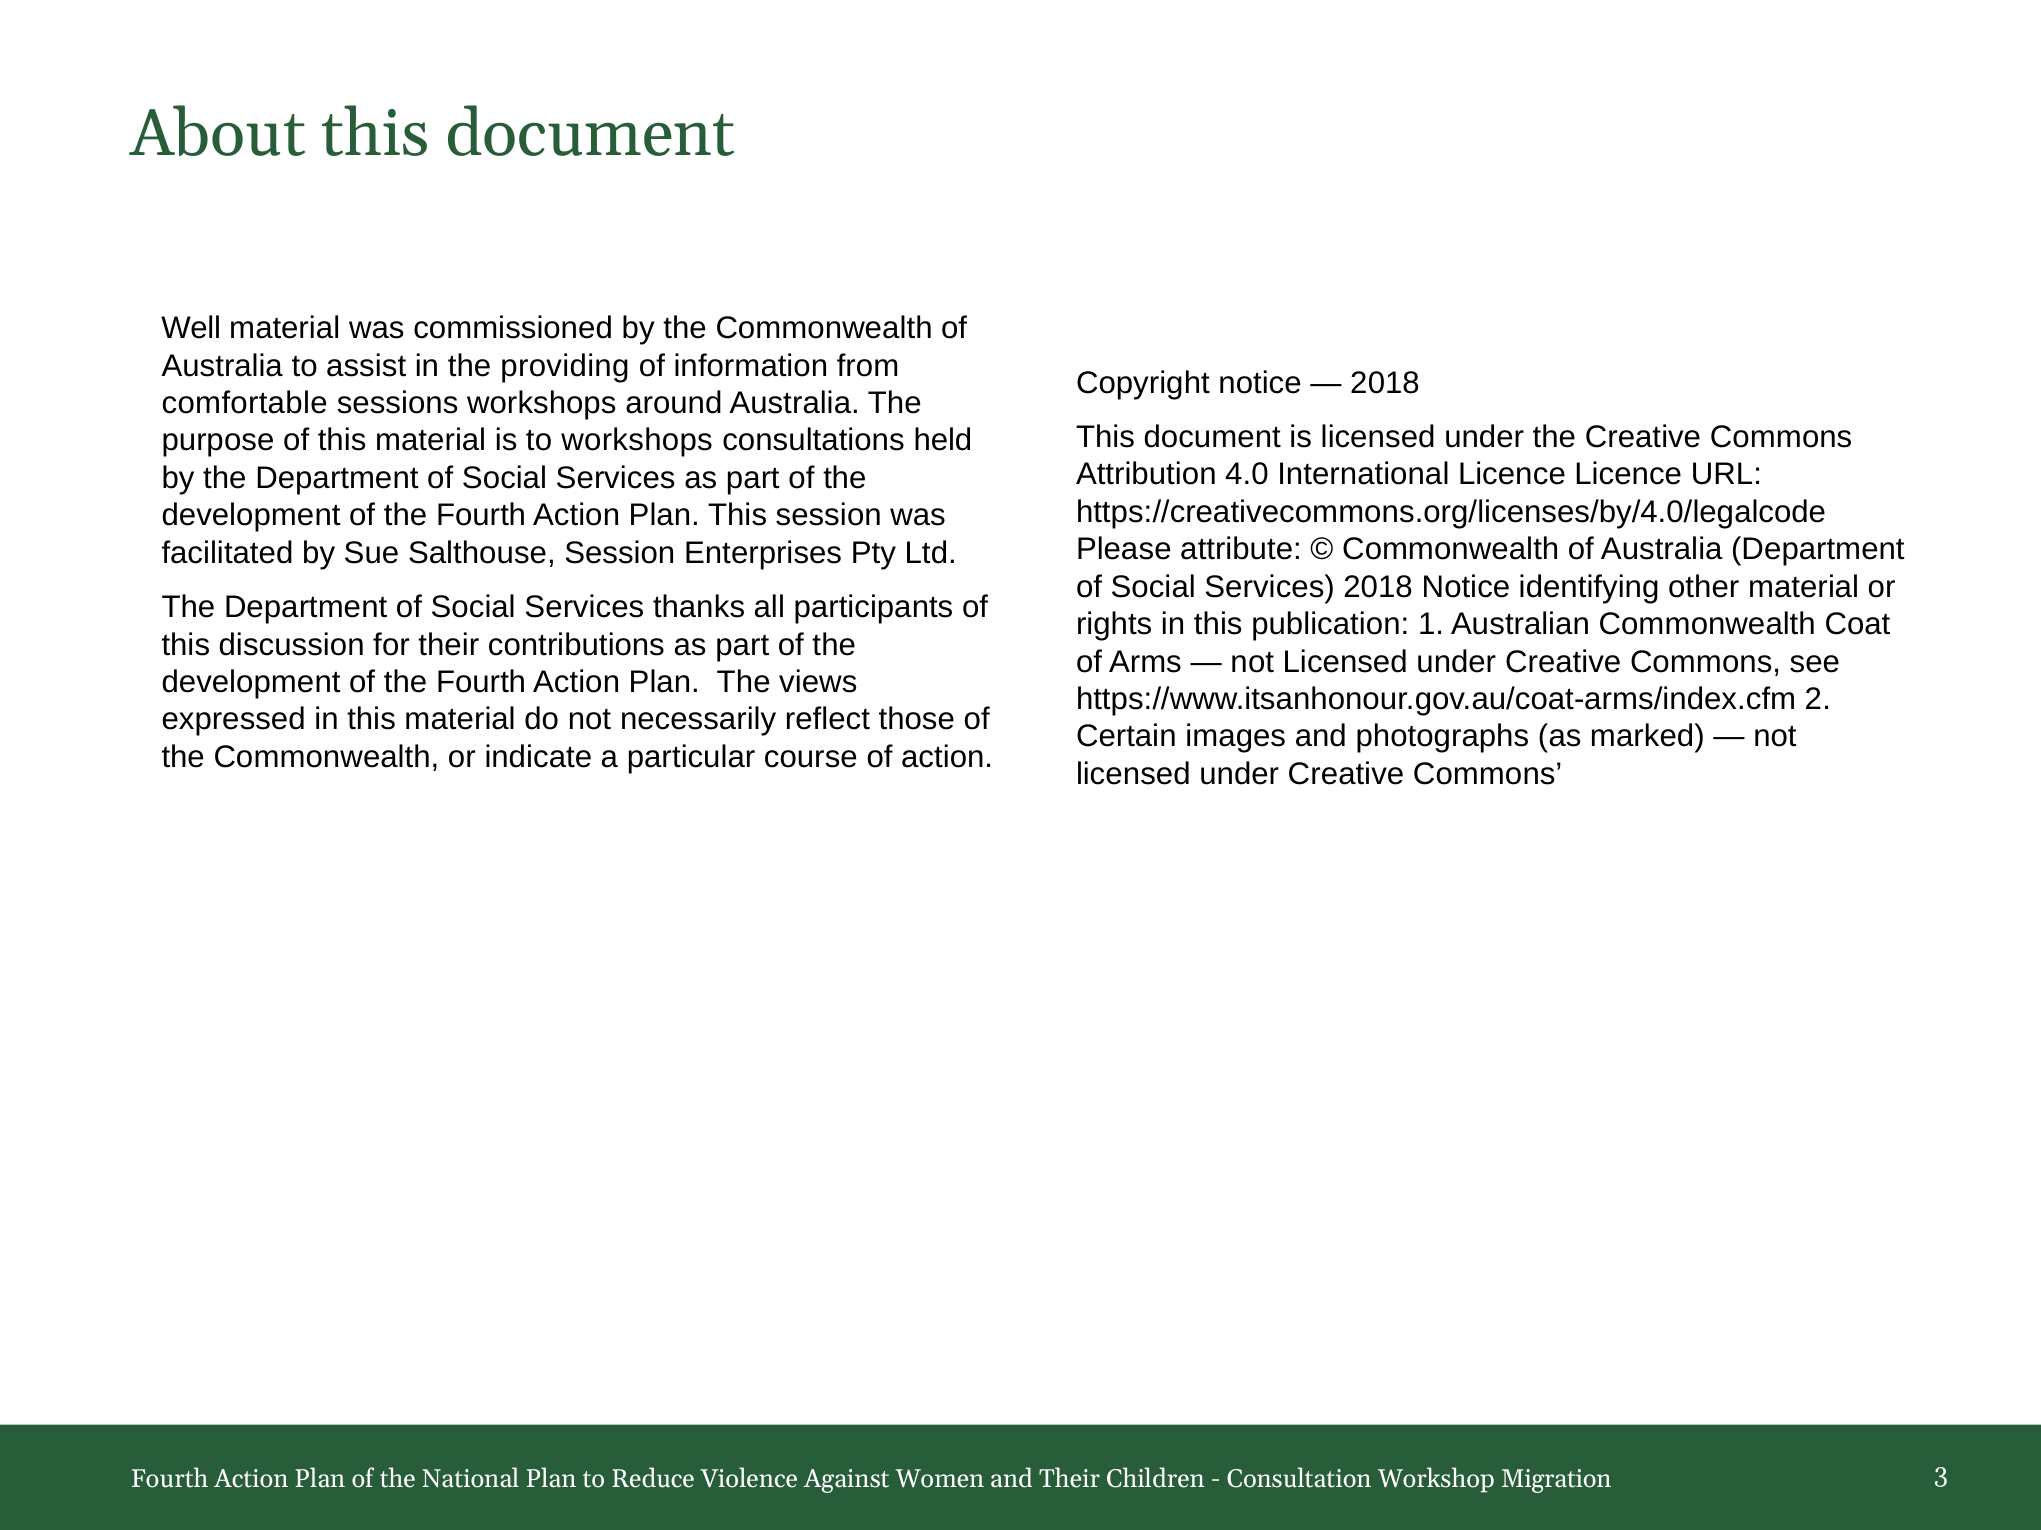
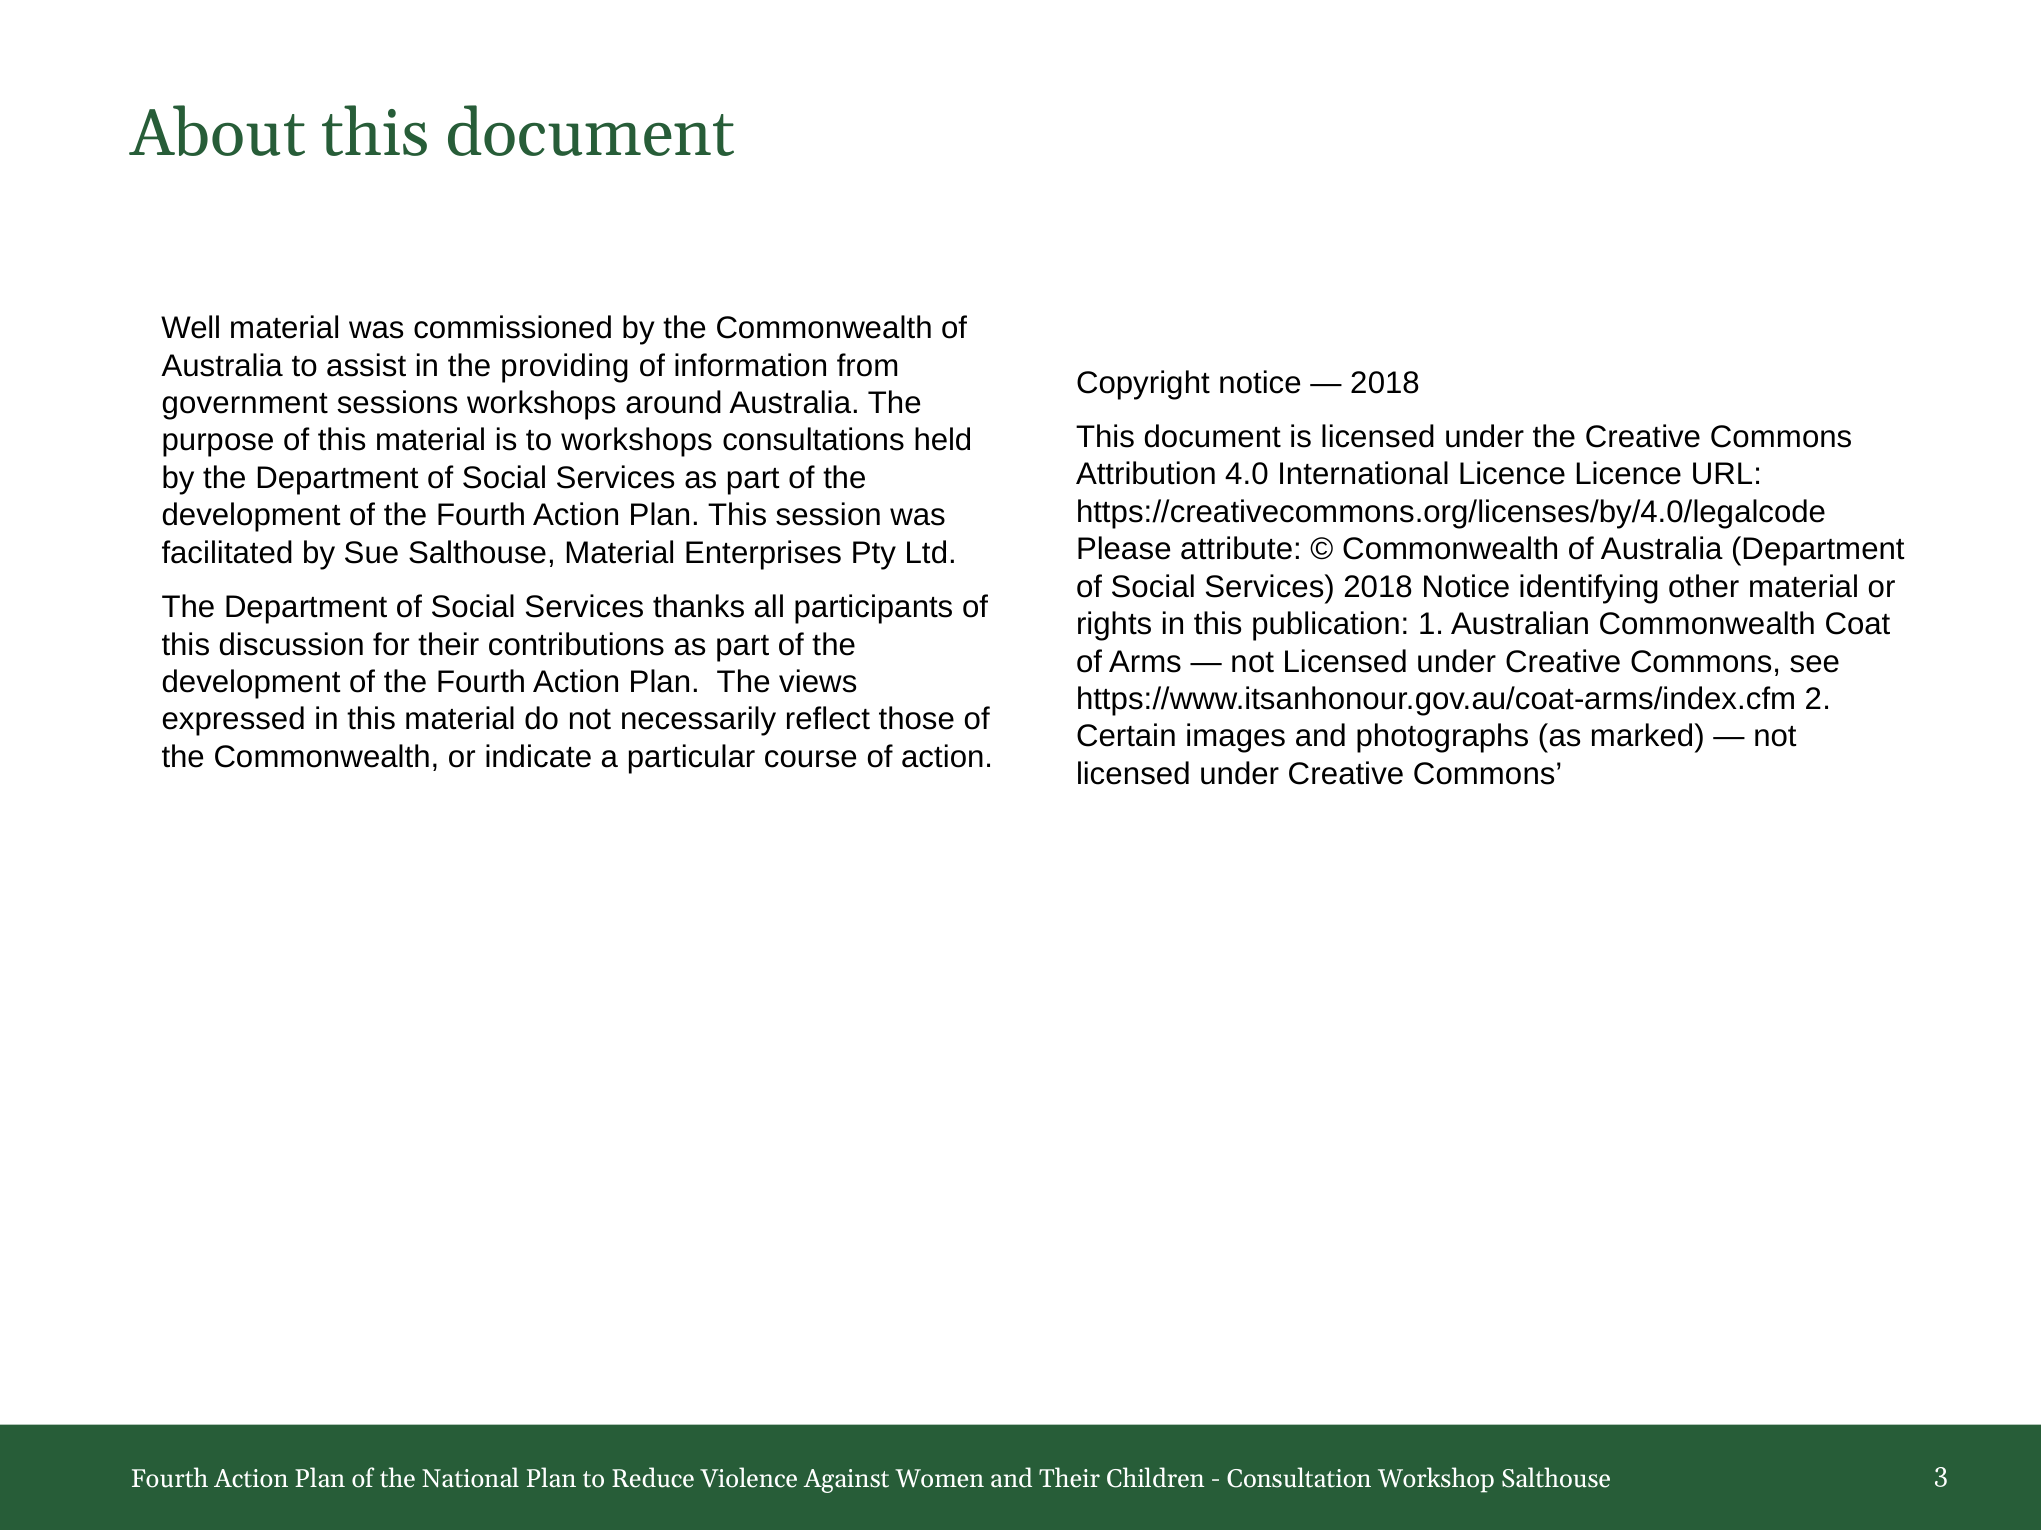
comfortable: comfortable -> government (245, 403)
Salthouse Session: Session -> Material (620, 553)
Workshop Migration: Migration -> Salthouse (1556, 1480)
